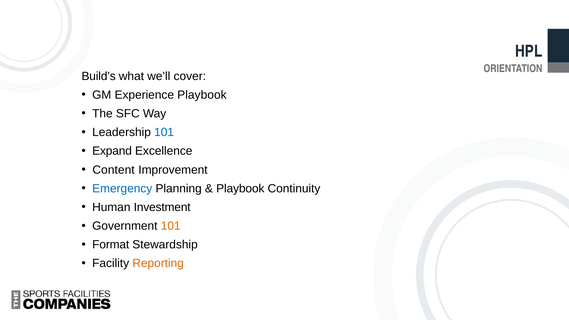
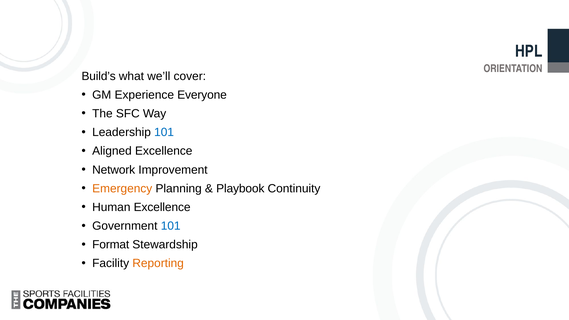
Experience Playbook: Playbook -> Everyone (202, 95)
Expand: Expand -> Aligned (112, 151)
Content: Content -> Network (114, 170)
Emergency colour: blue -> orange (122, 189)
Human Investment: Investment -> Excellence (162, 207)
101 colour: orange -> blue (171, 226)
